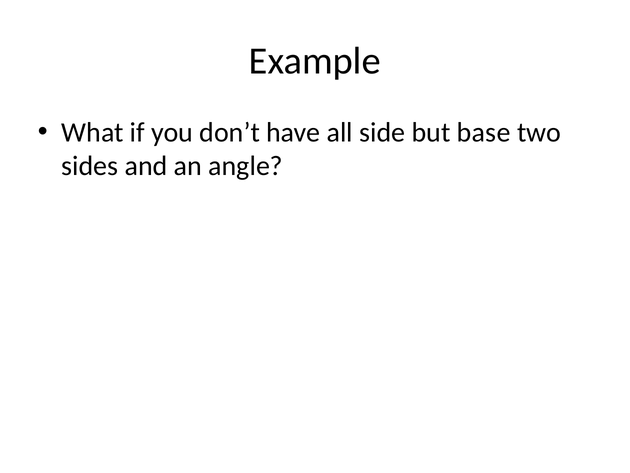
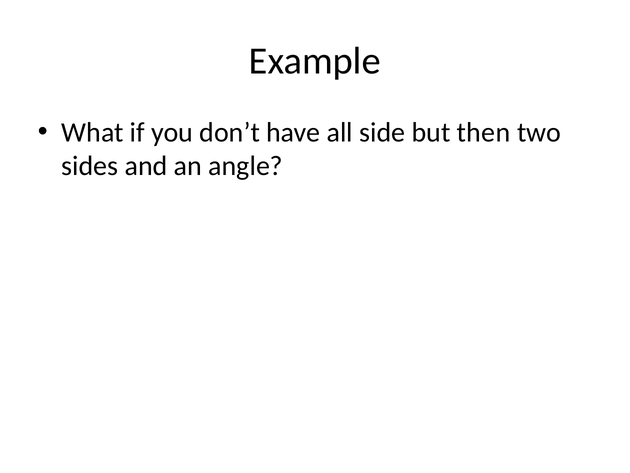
base: base -> then (484, 132)
